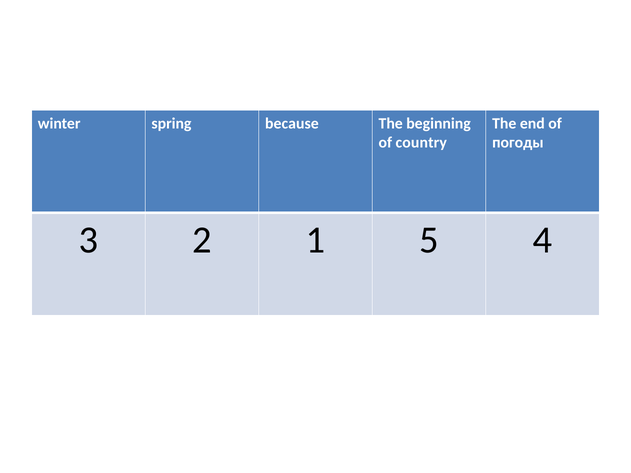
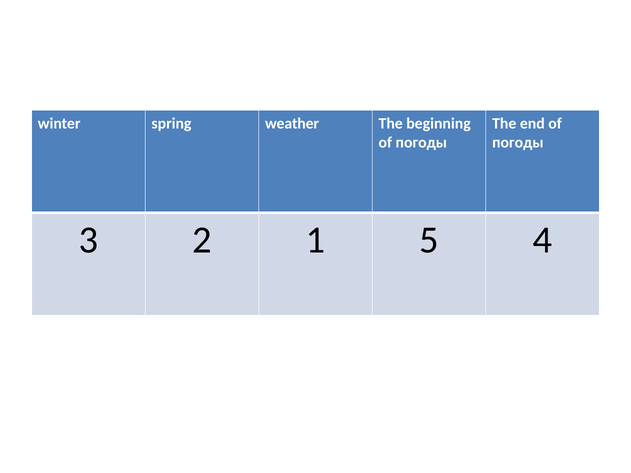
because: because -> weather (292, 123)
country: country -> погоды (421, 143)
